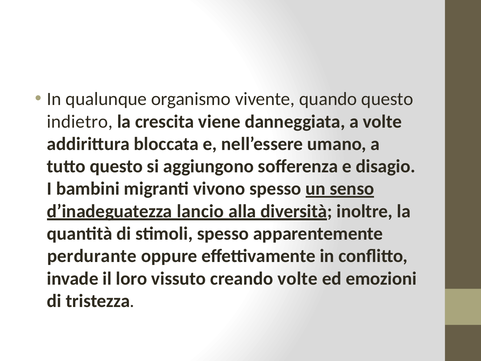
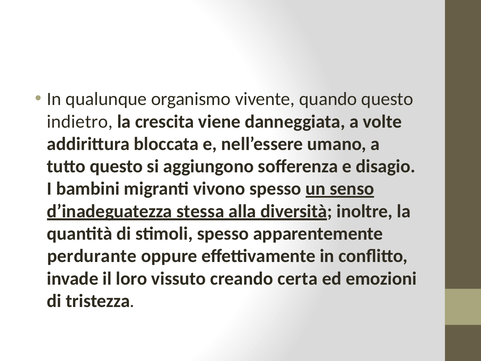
lancio: lancio -> stessa (200, 211)
creando volte: volte -> certa (298, 278)
